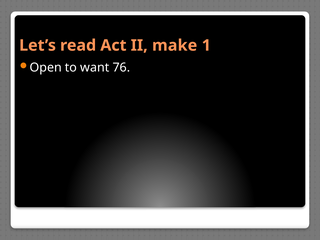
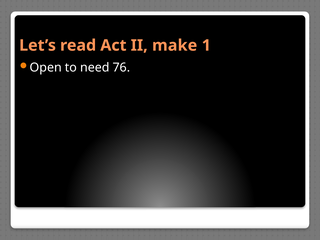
want: want -> need (95, 68)
